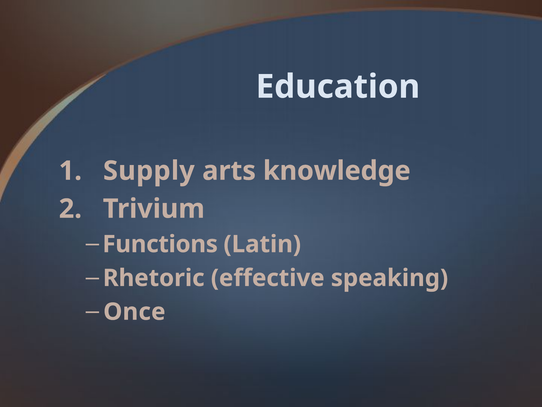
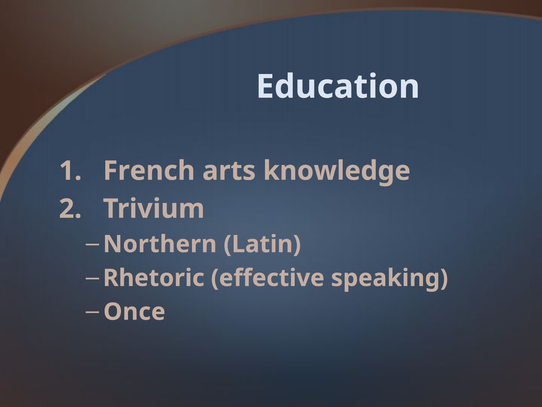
Supply: Supply -> French (149, 171)
Functions: Functions -> Northern (160, 244)
